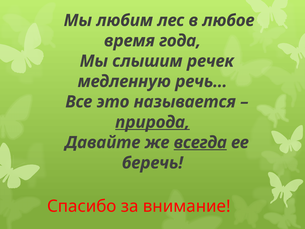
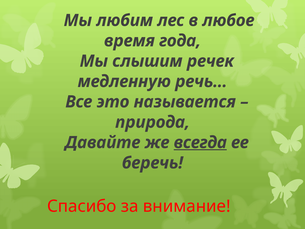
природа underline: present -> none (152, 122)
